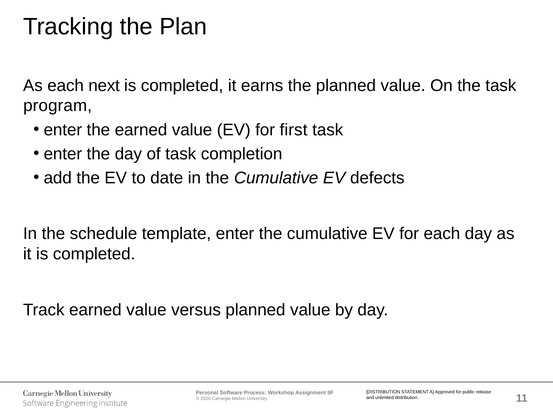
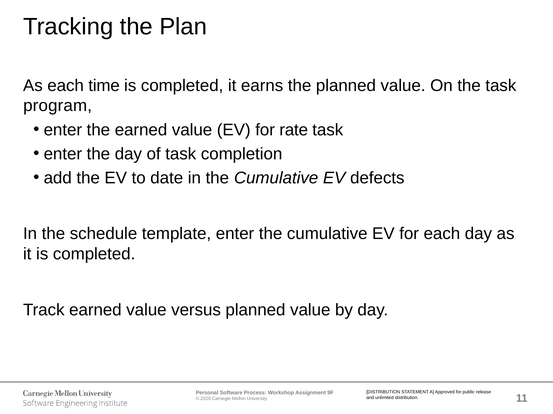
next: next -> time (104, 86)
first: first -> rate (294, 130)
